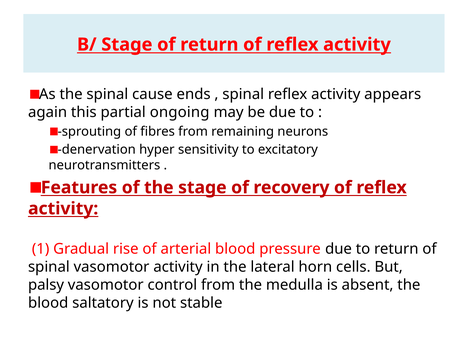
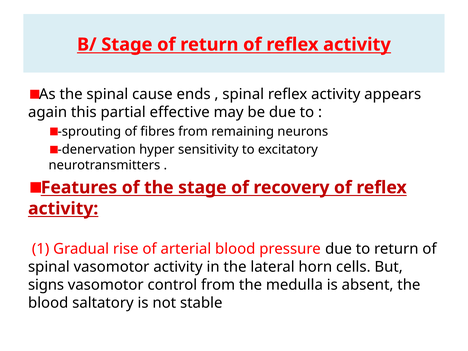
ongoing: ongoing -> effective (180, 112)
palsy: palsy -> signs (46, 285)
